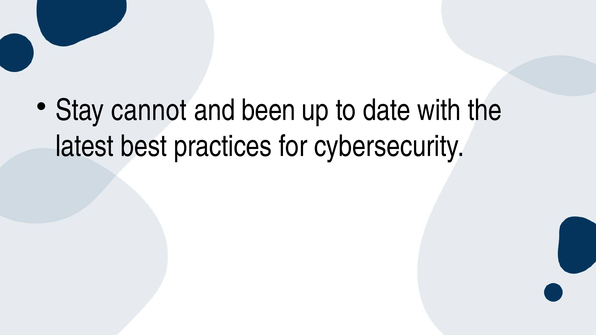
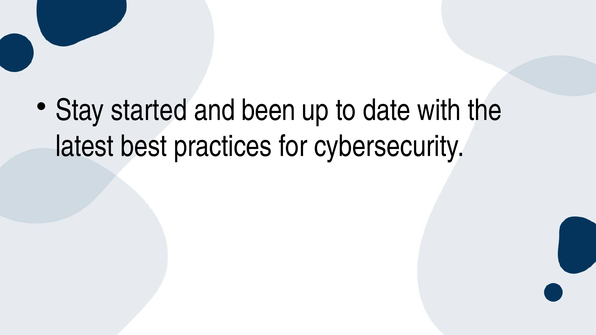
cannot: cannot -> started (149, 110)
